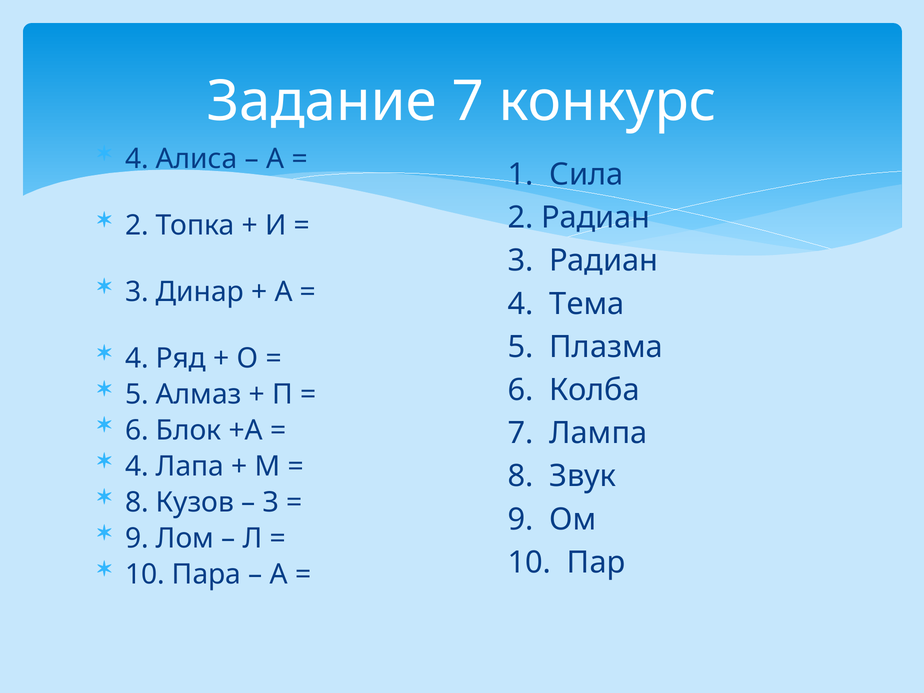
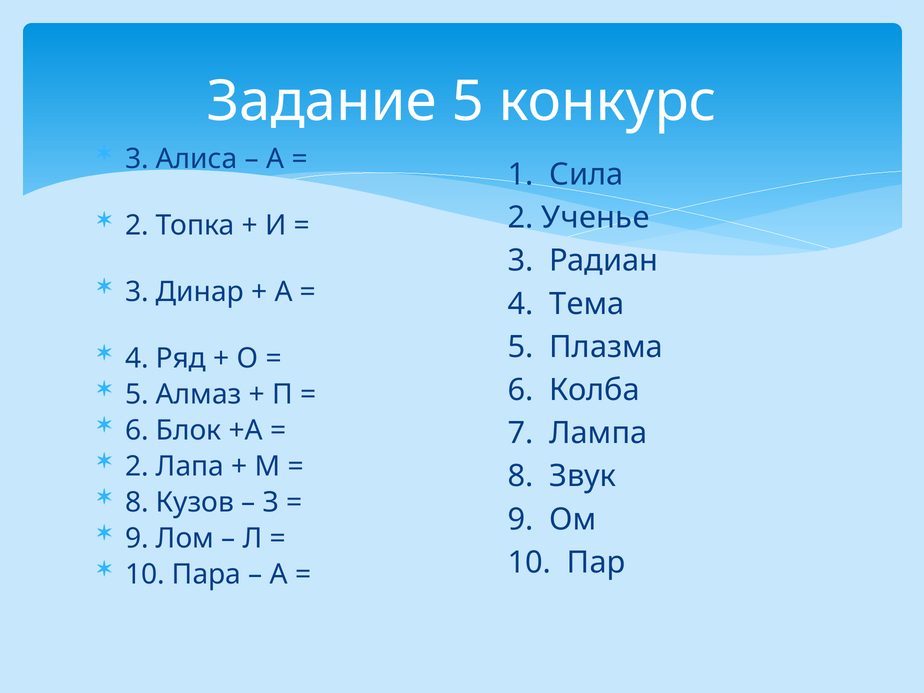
Задание 7: 7 -> 5 (468, 101)
4: 4 -> 3 (137, 159)
2 Радиан: Радиан -> Ученье (595, 218)
4: 4 -> 2 (137, 467)
